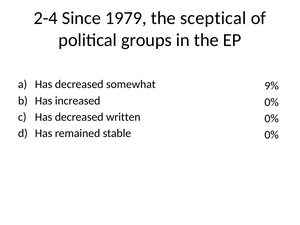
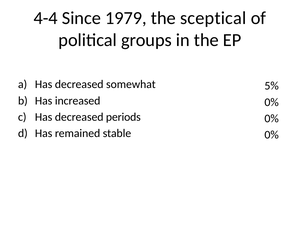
2-4: 2-4 -> 4-4 (46, 18)
9%: 9% -> 5% (272, 86)
written: written -> periods (123, 117)
